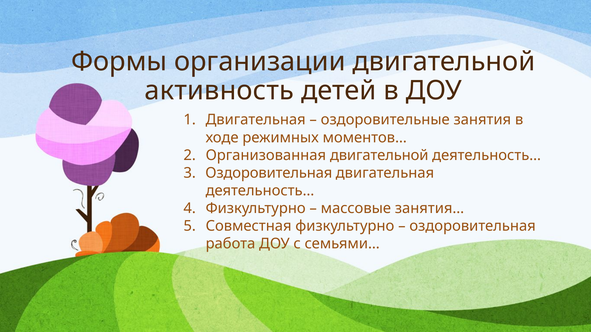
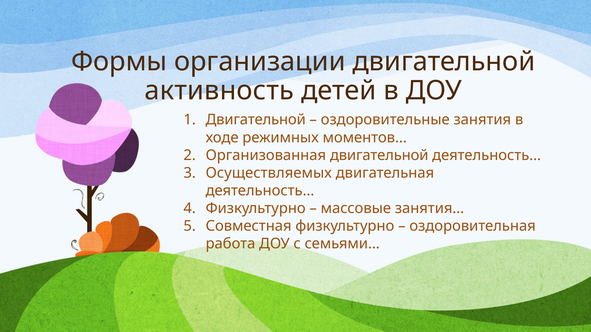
Двигательная: Двигательная -> Двигательной (256, 120)
Оздоровительная: Оздоровительная -> Осуществляемых (269, 173)
